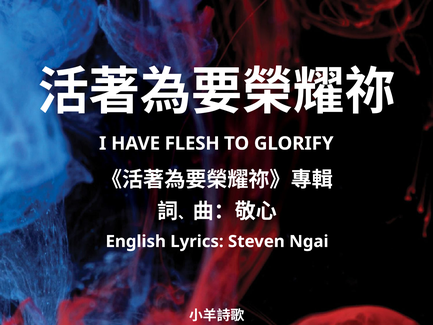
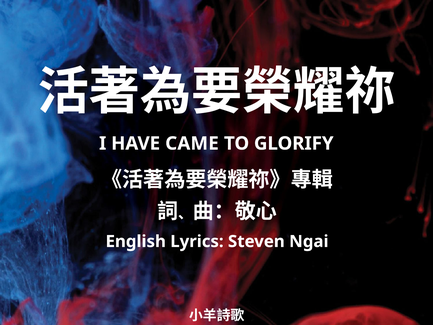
FLESH: FLESH -> CAME (192, 143)
